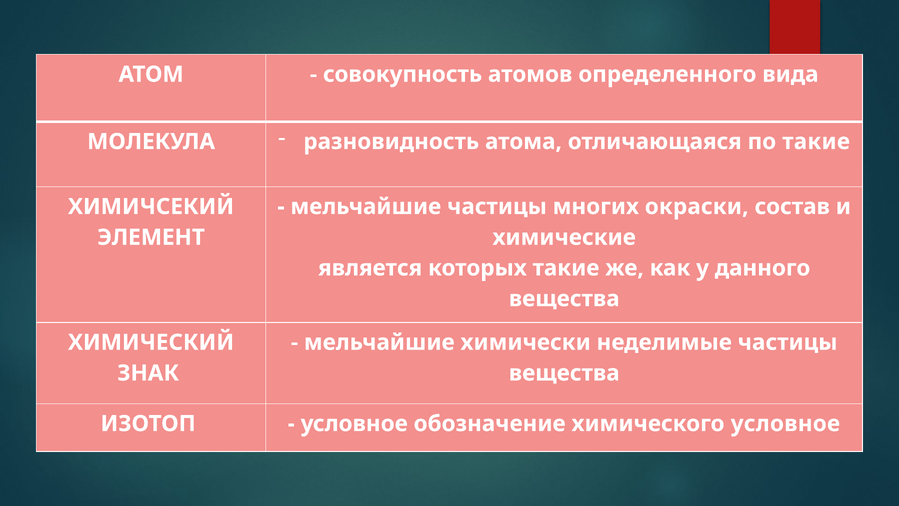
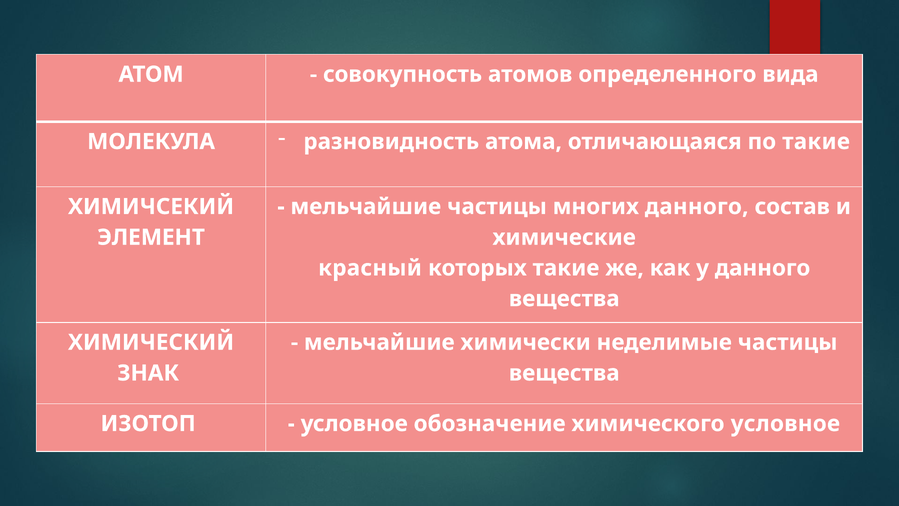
многих окраски: окраски -> данного (697, 207)
является: является -> красный (370, 268)
